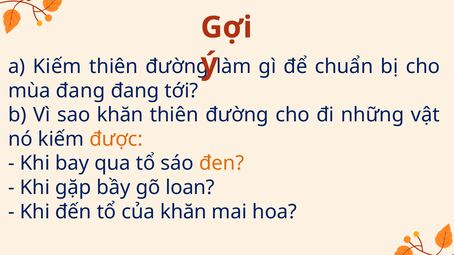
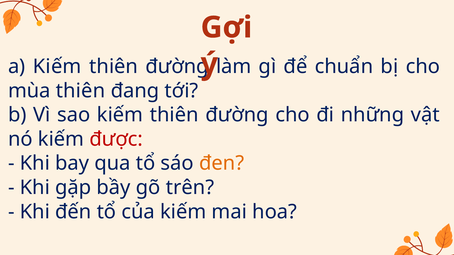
mùa đang: đang -> thiên (81, 91)
sao khăn: khăn -> kiếm (120, 115)
được colour: orange -> red (116, 139)
loan: loan -> trên (190, 188)
của khăn: khăn -> kiếm (183, 212)
